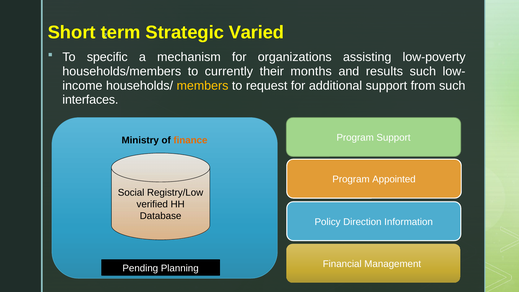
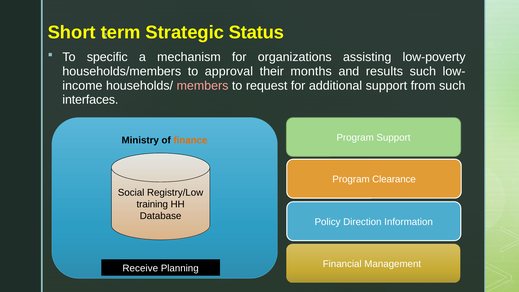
Varied: Varied -> Status (257, 33)
currently: currently -> approval (229, 71)
members colour: yellow -> pink (203, 86)
Appointed: Appointed -> Clearance (394, 179)
verified: verified -> training (152, 204)
Pending: Pending -> Receive (140, 268)
